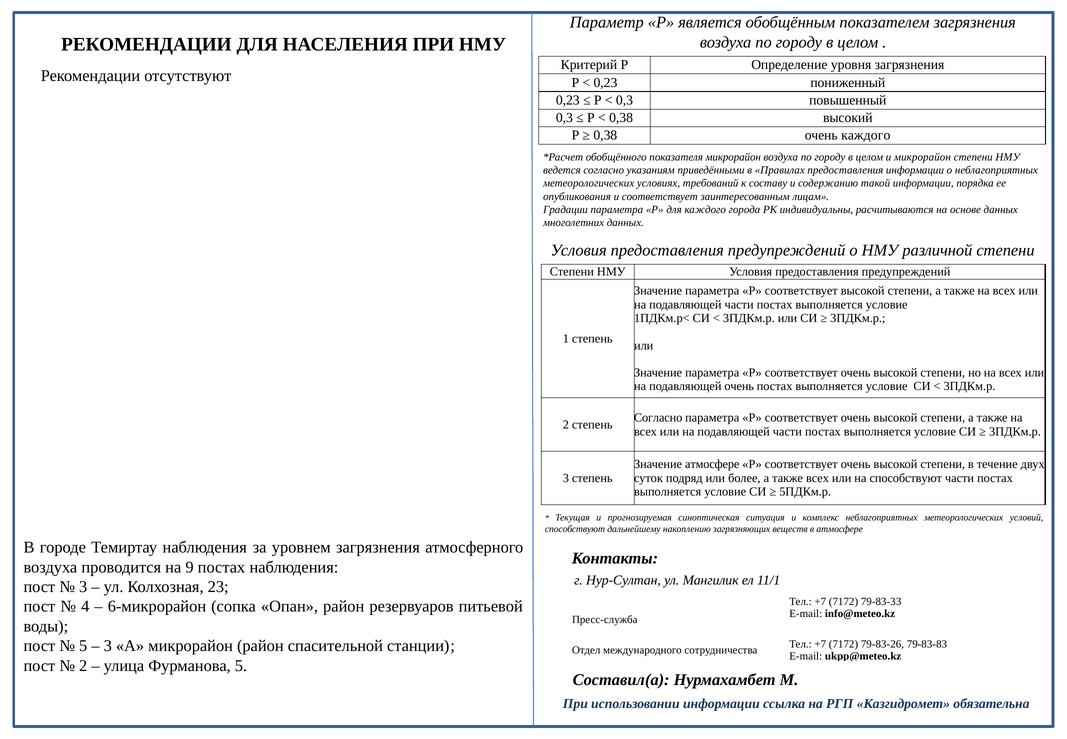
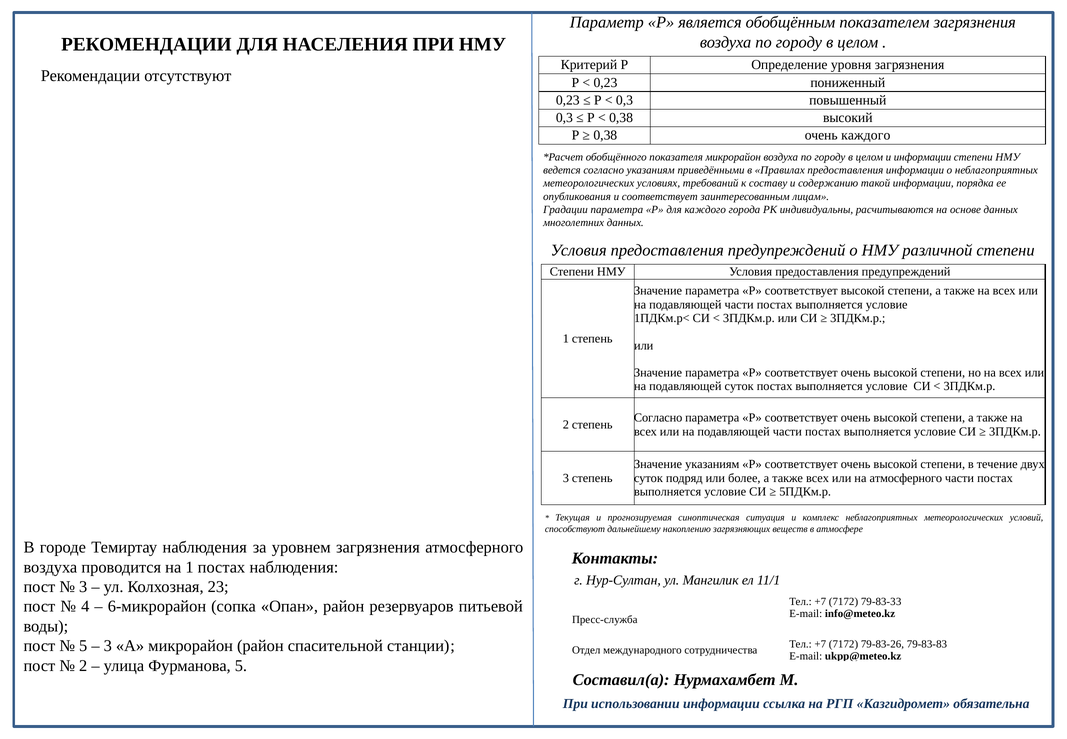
и микрорайон: микрорайон -> информации (923, 157)
подавляющей очень: очень -> суток (739, 386)
Значение атмосфере: атмосфере -> указаниям (712, 464)
на способствуют: способствуют -> атмосферного (906, 478)
на 9: 9 -> 1 (189, 567)
